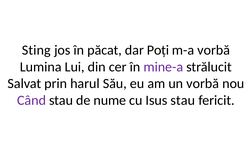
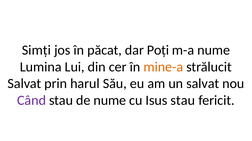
Sting: Sting -> Simți (36, 50)
m-a vorbă: vorbă -> nume (214, 50)
mine-a colour: purple -> orange (163, 67)
un vorbă: vorbă -> salvat (203, 84)
